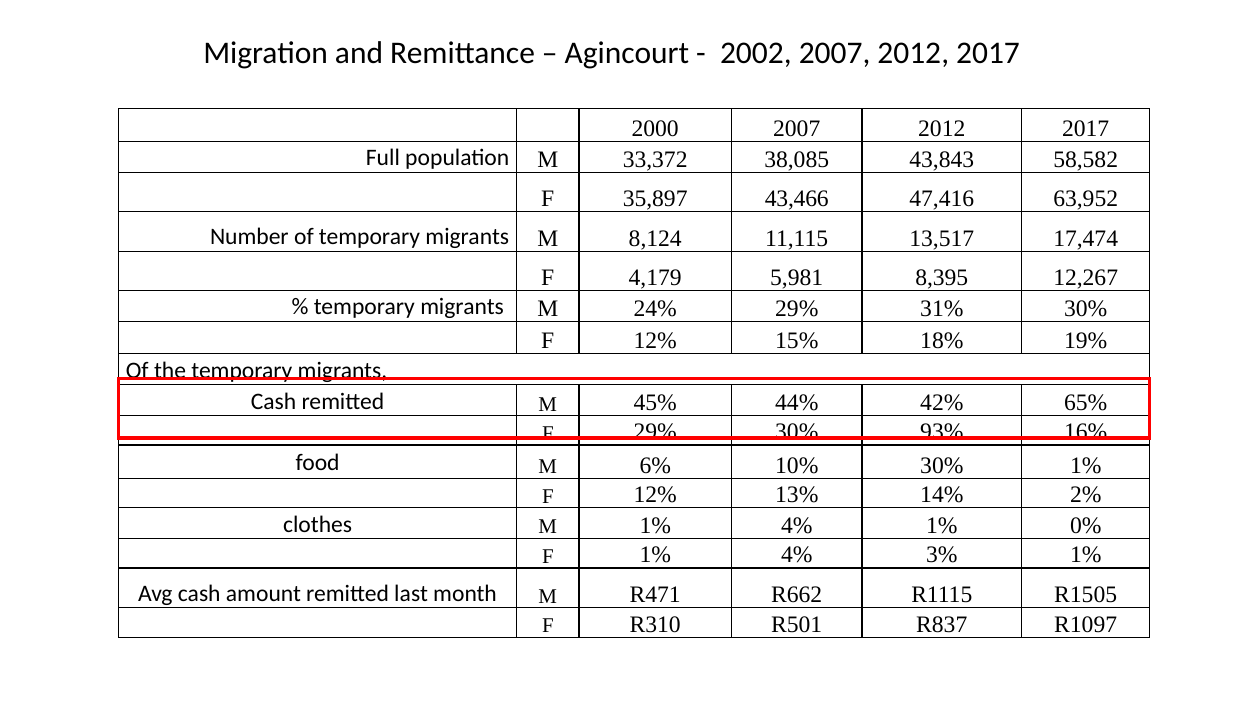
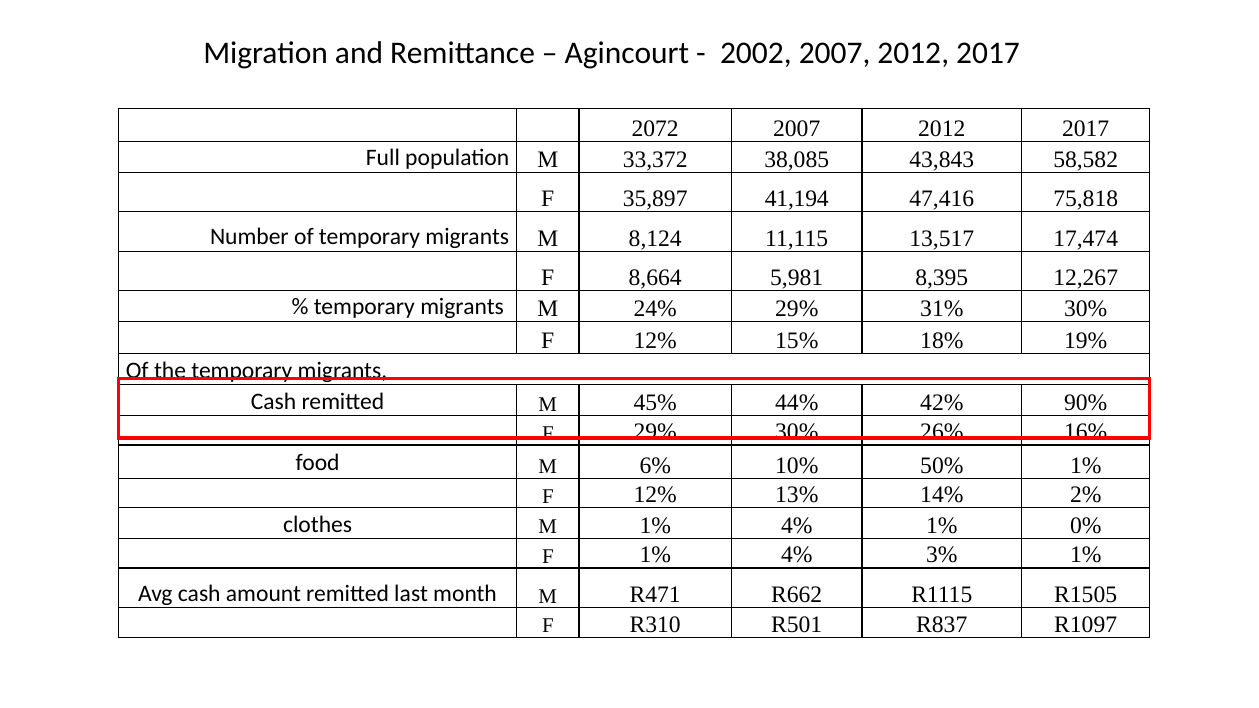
2000: 2000 -> 2072 (655, 128)
43,466: 43,466 -> 41,194 (797, 199)
63,952: 63,952 -> 75,818 (1086, 199)
4,179: 4,179 -> 8,664 (655, 278)
65%: 65% -> 90% (1086, 403)
93%: 93% -> 26% (942, 432)
10% 30%: 30% -> 50% (942, 466)
